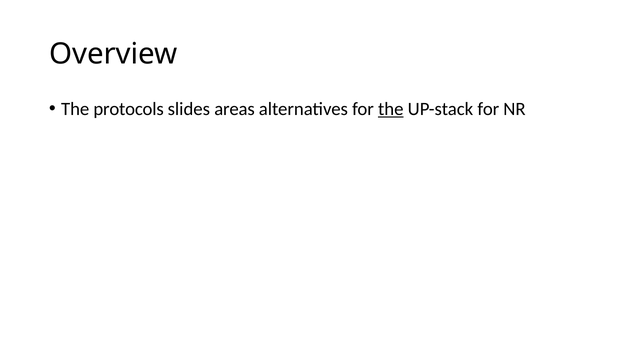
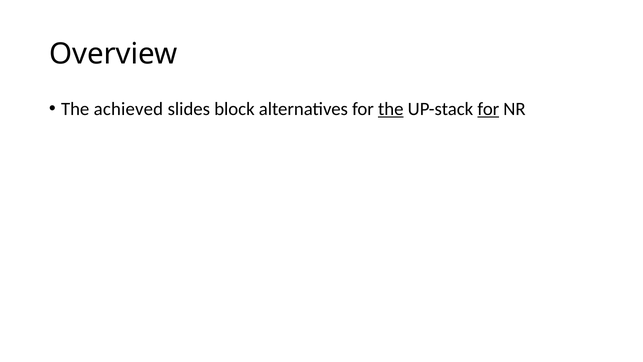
protocols: protocols -> achieved (128, 109)
areas: areas -> block (234, 109)
for underline: none -> present (488, 109)
